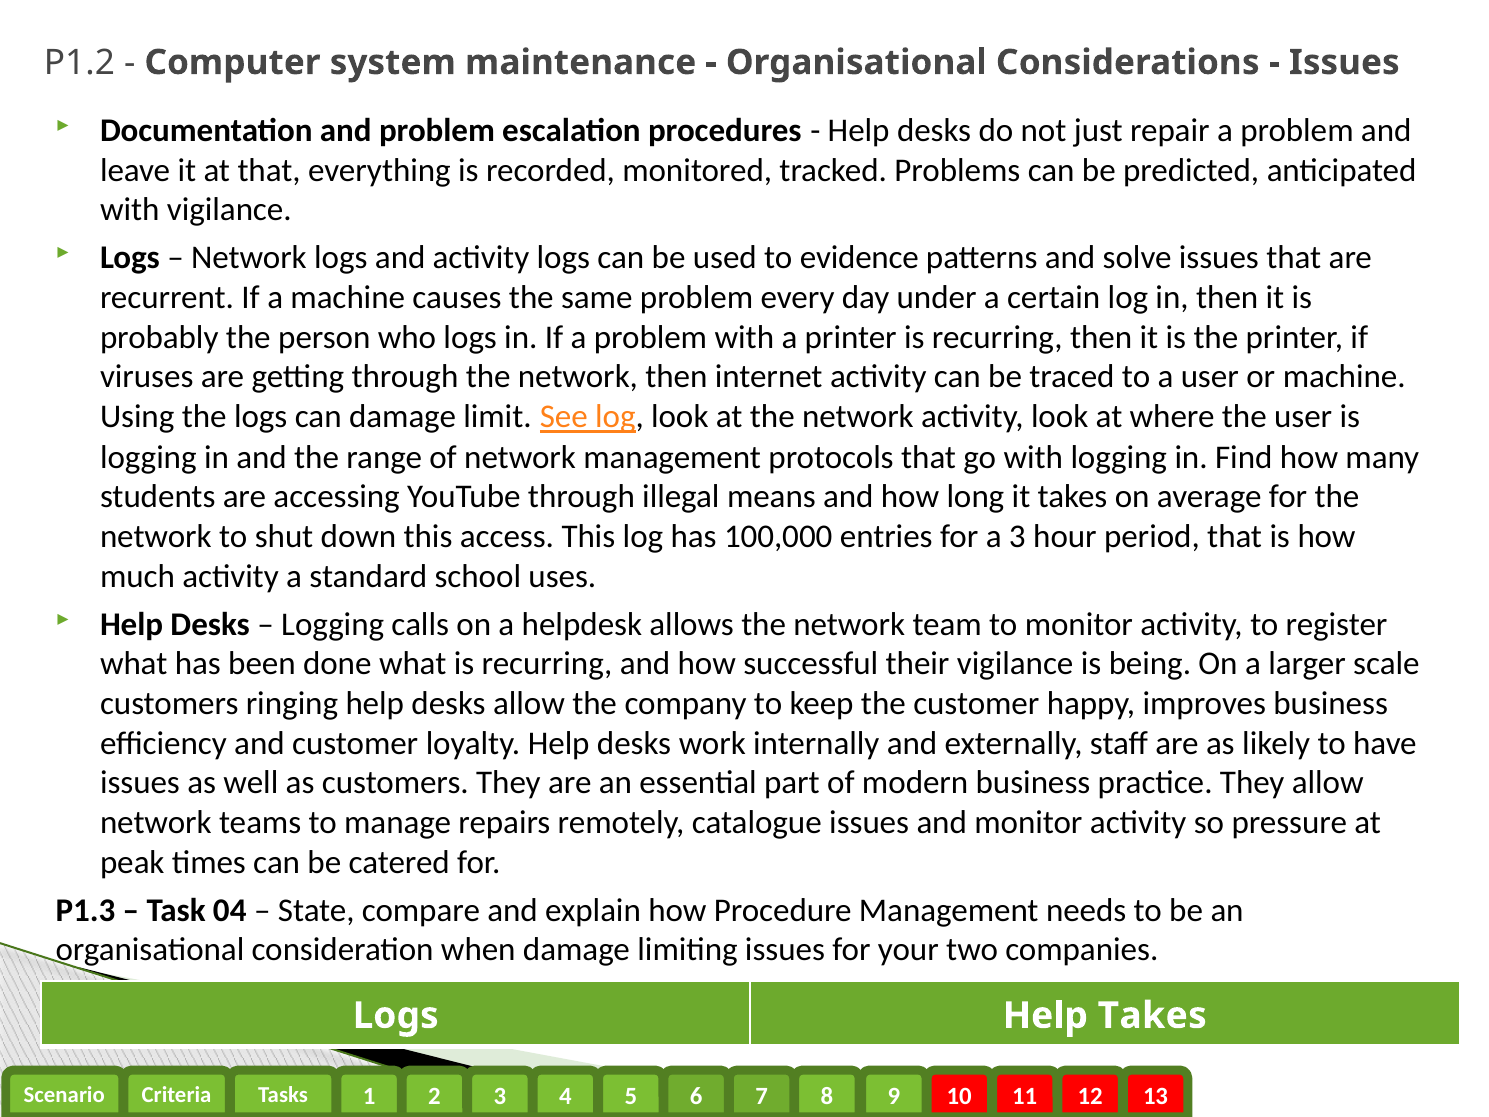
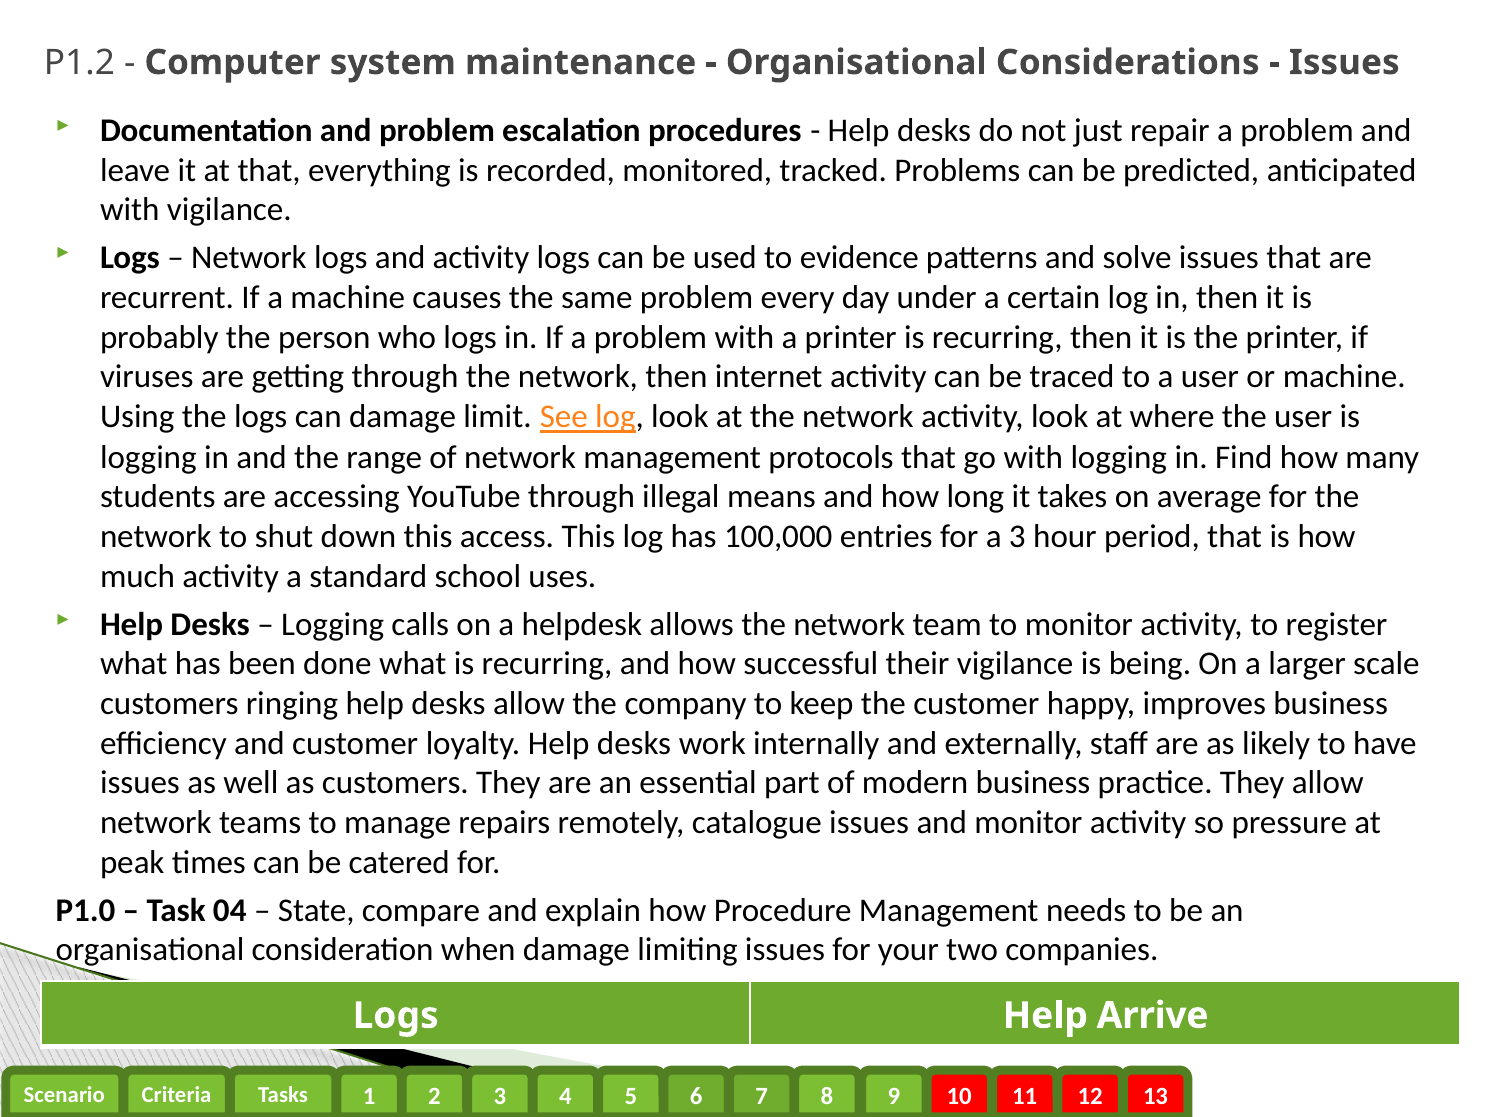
P1.3: P1.3 -> P1.0 (85, 910)
Help Takes: Takes -> Arrive (1153, 1015)
